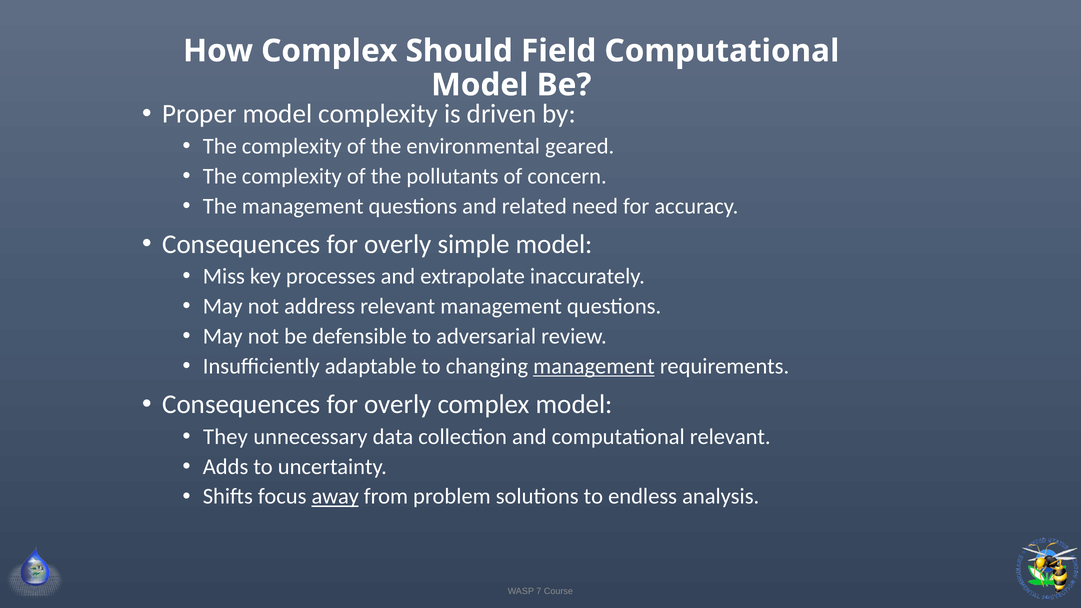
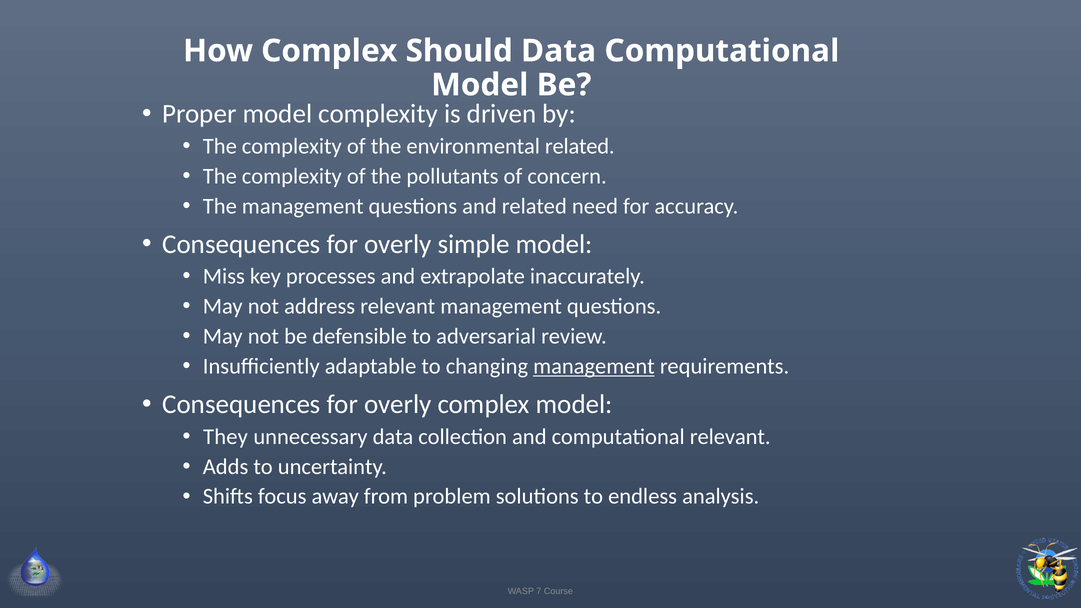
Should Field: Field -> Data (559, 51)
environmental geared: geared -> related (580, 146)
away underline: present -> none (335, 497)
